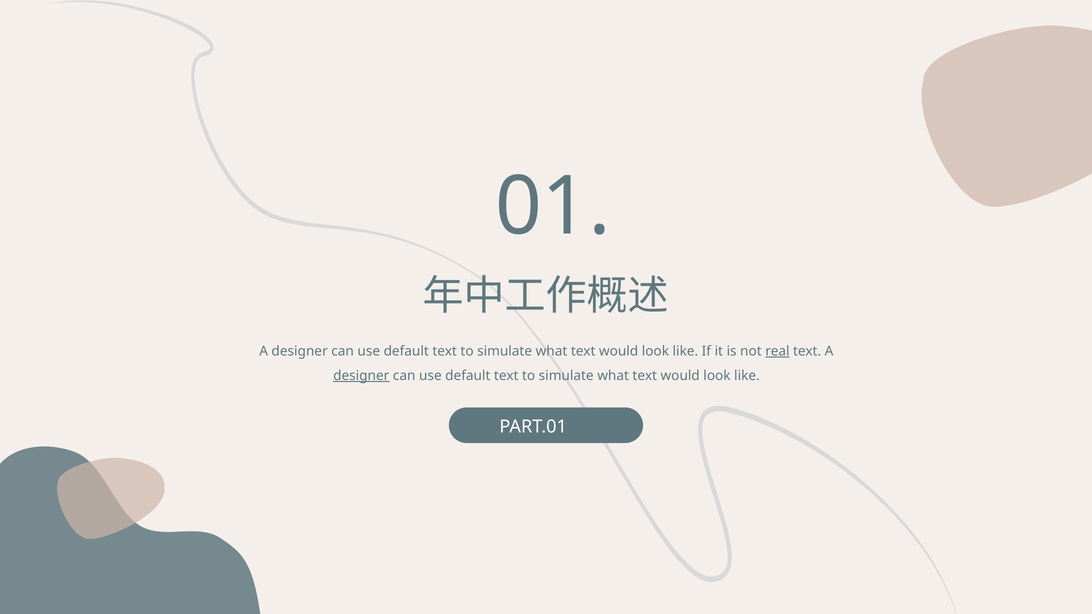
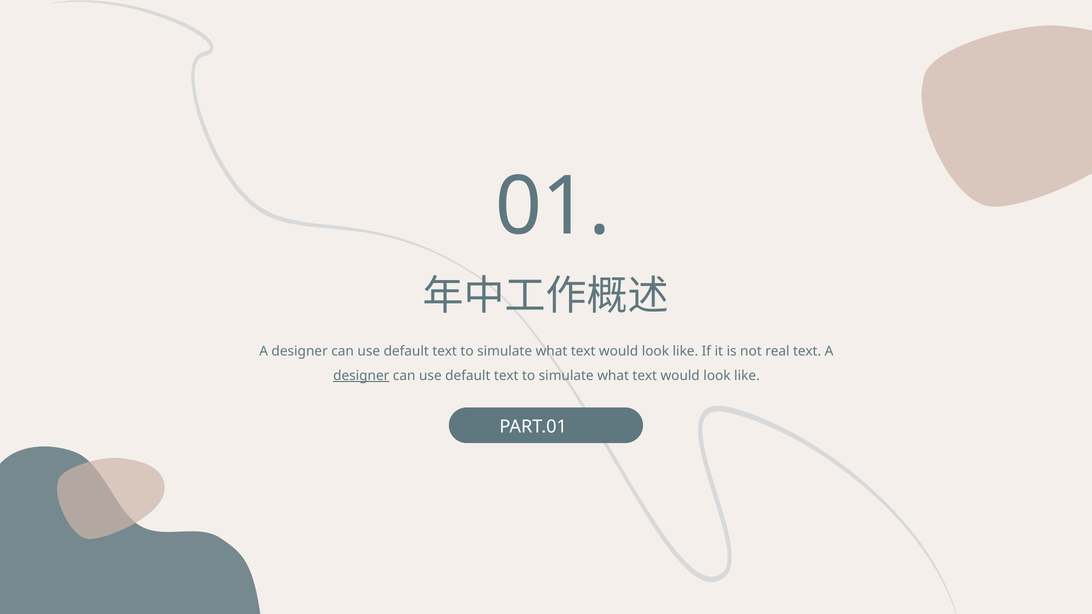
real underline: present -> none (777, 351)
